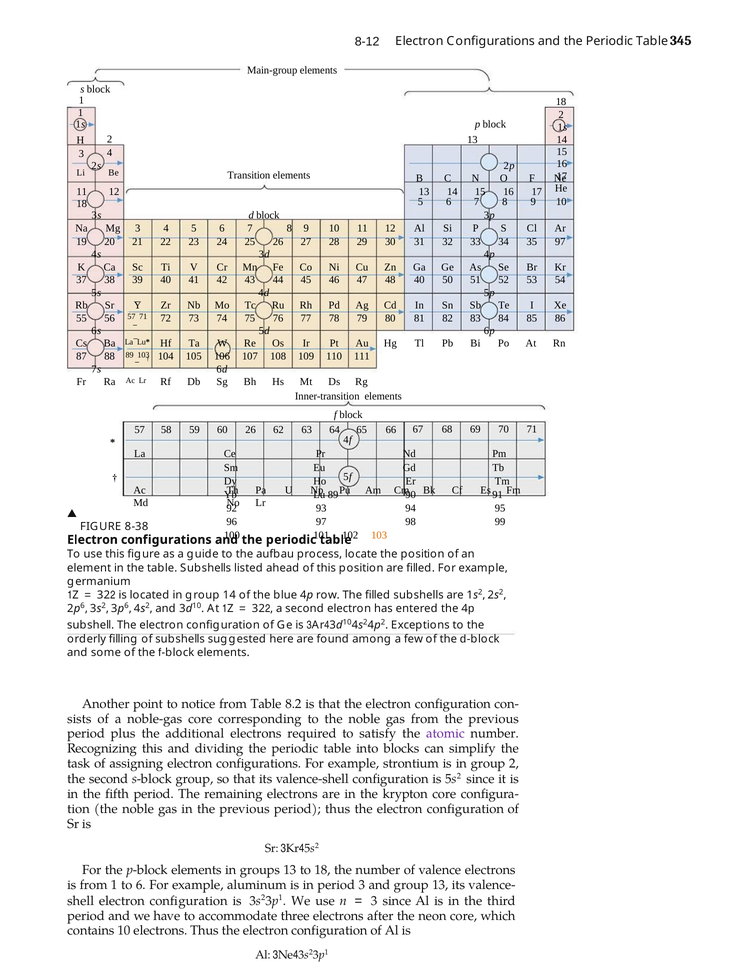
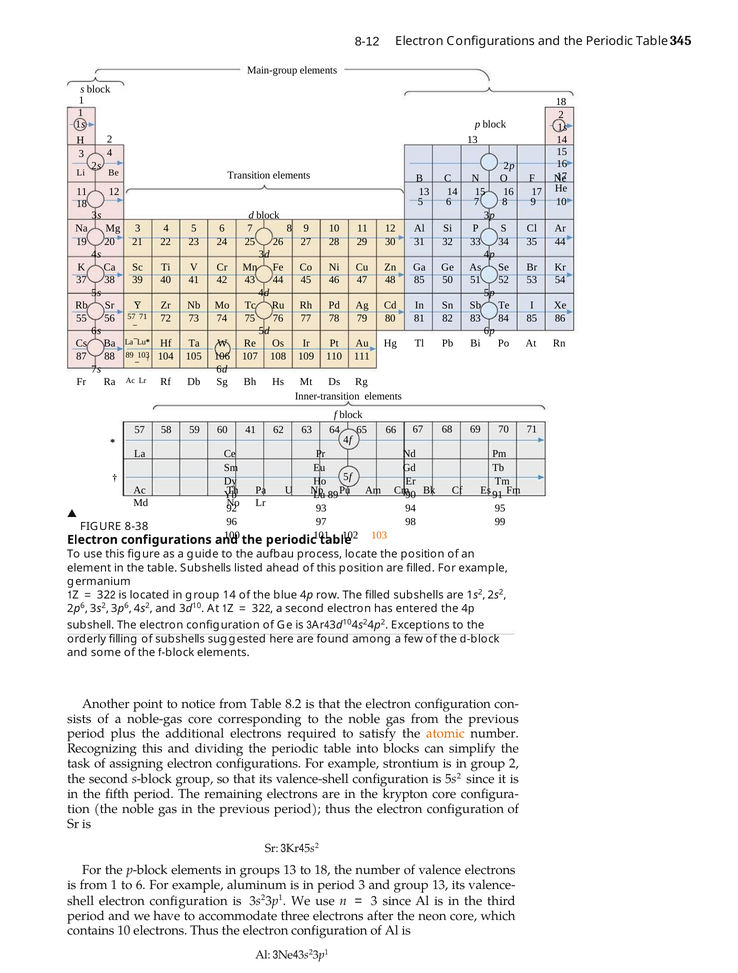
35 97: 97 -> 44 (560, 242)
48 40: 40 -> 85 (419, 280)
60 26: 26 -> 41 (251, 429)
atomic colour: purple -> orange (445, 734)
